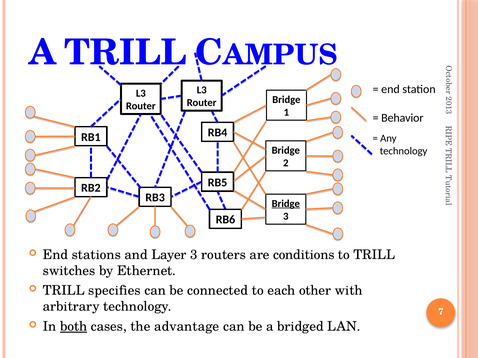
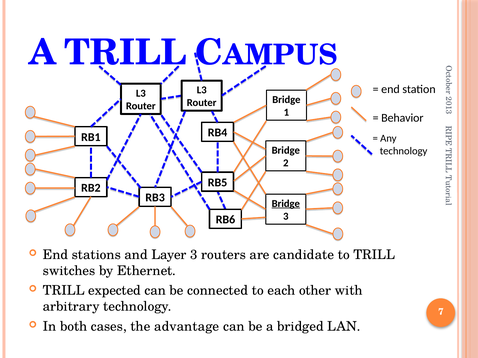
conditions: conditions -> candidate (304, 255)
specifies: specifies -> expected (115, 291)
both underline: present -> none (74, 327)
